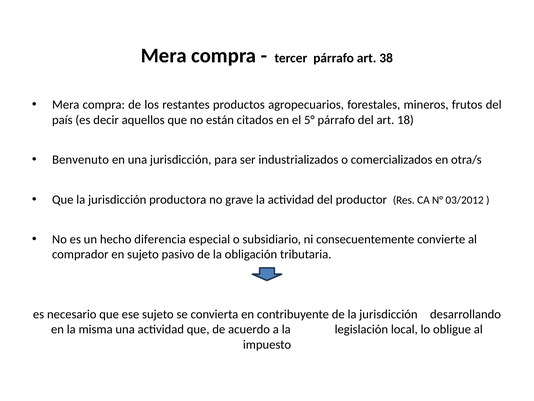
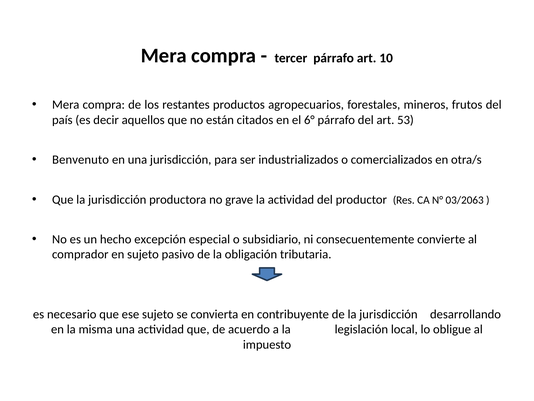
38: 38 -> 10 (386, 58)
5°: 5° -> 6° (309, 120)
18: 18 -> 53 (406, 120)
03/2012: 03/2012 -> 03/2063 (465, 200)
diferencia: diferencia -> excepción (160, 239)
